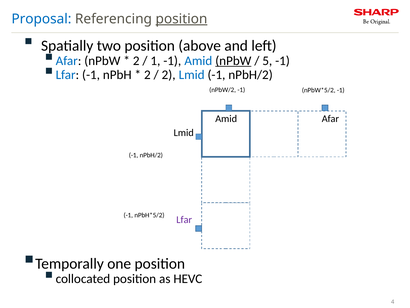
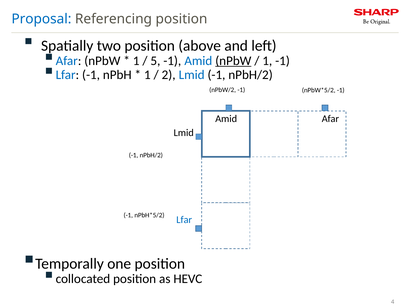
position underline: present -> none (181, 19)
2: 2 -> 1 (136, 61)
1: 1 -> 5 (155, 61)
5: 5 -> 1 (267, 61)
2: 2 -> 1 (147, 75)
Lfar colour: purple -> blue (184, 219)
